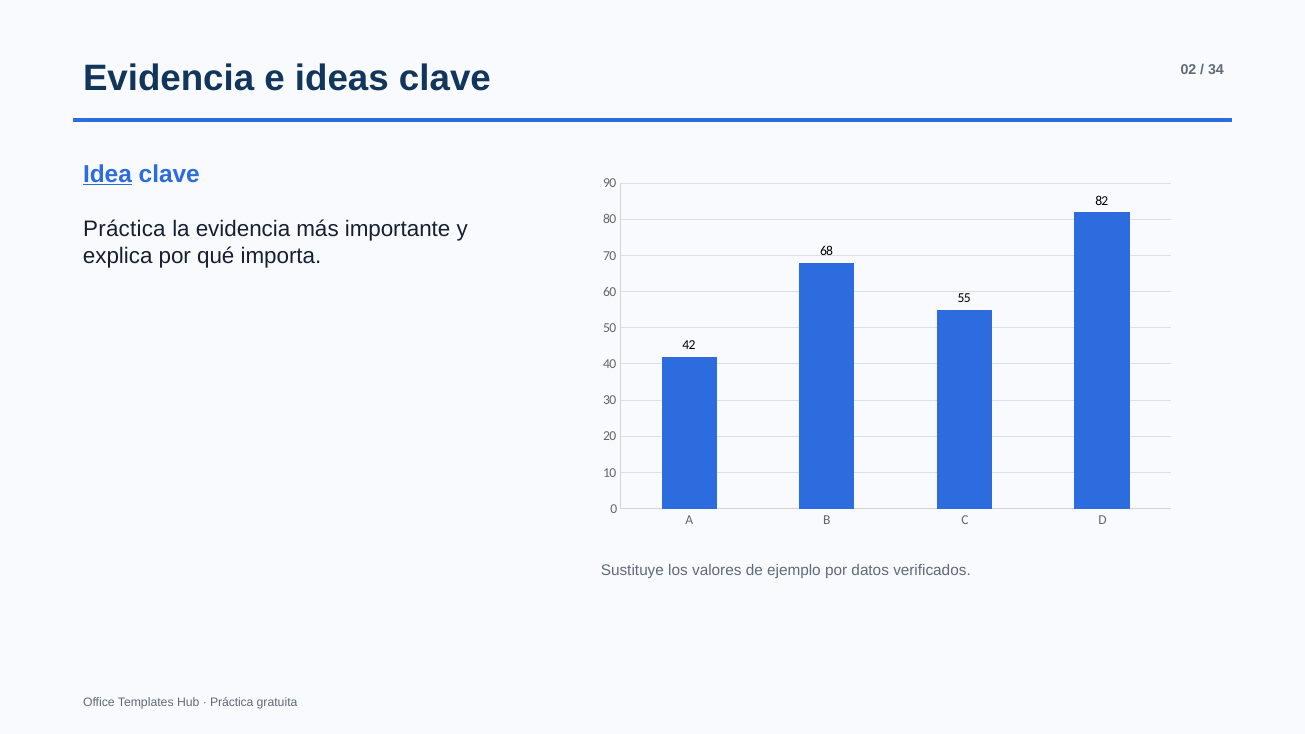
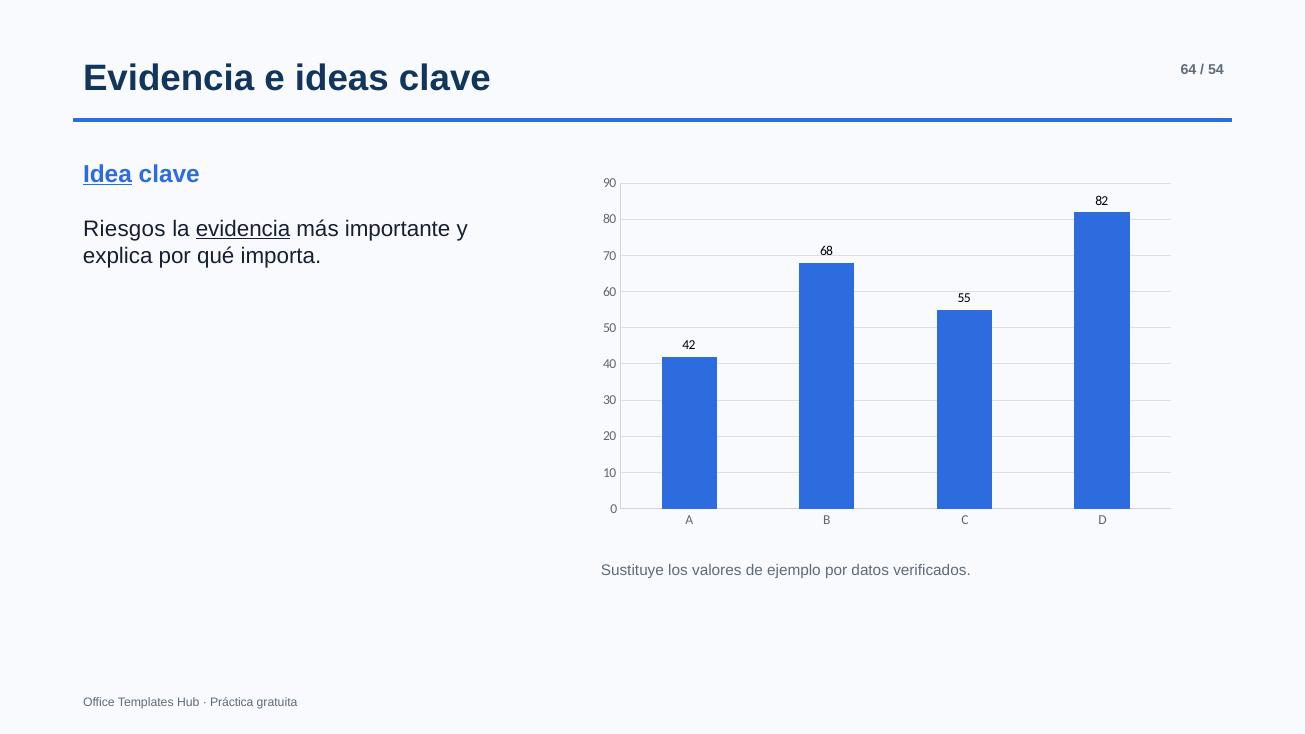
02: 02 -> 64 (1188, 69)
34: 34 -> 54 (1216, 69)
Práctica: Práctica -> Riesgos (124, 229)
evidencia underline: none -> present (243, 229)
